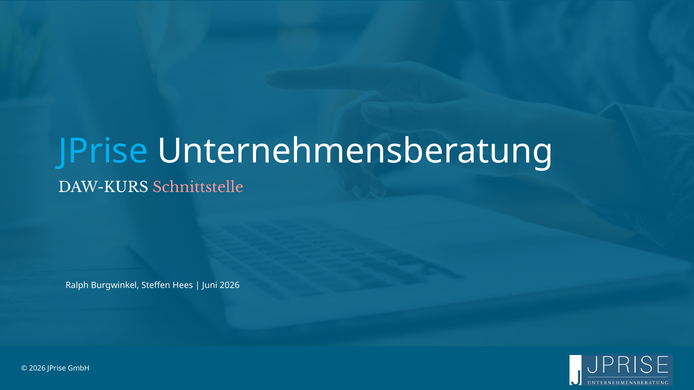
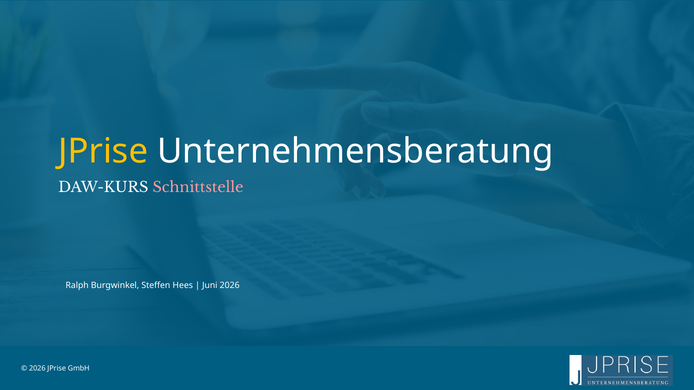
JPrise colour: light blue -> yellow (103, 151)
